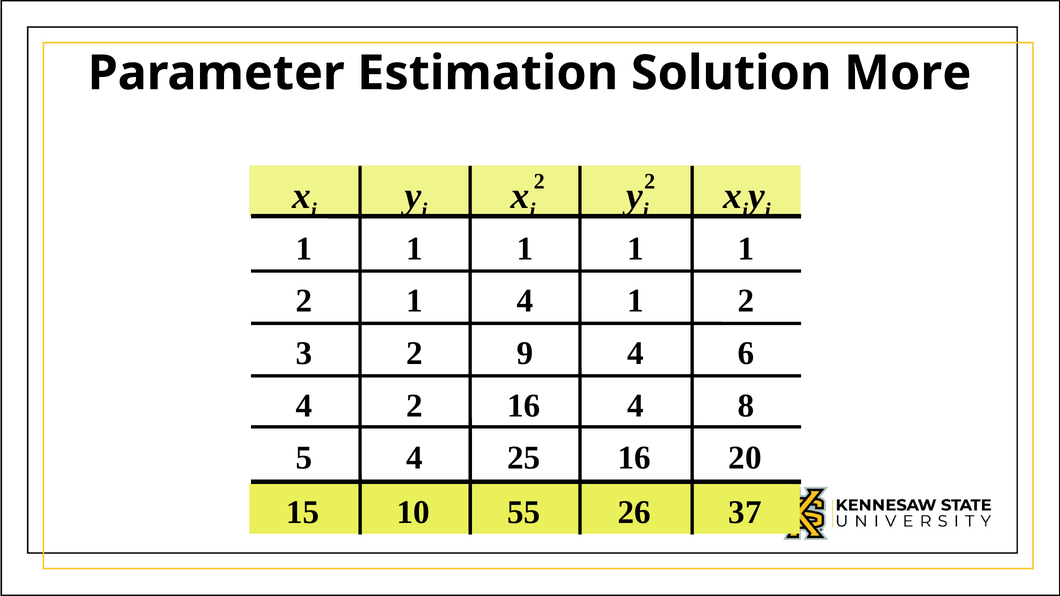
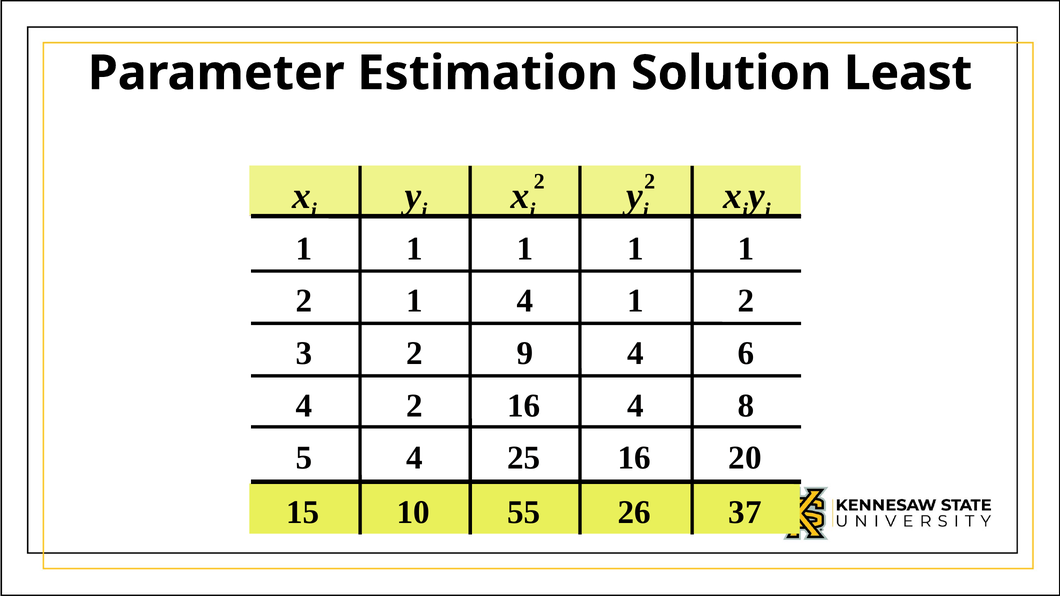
More: More -> Least (908, 73)
